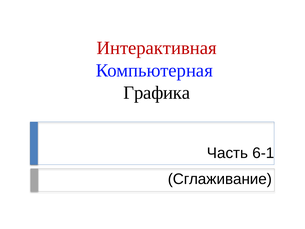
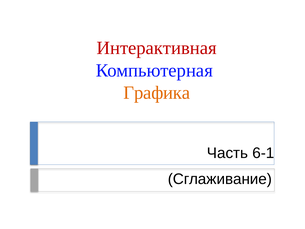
Графика colour: black -> orange (157, 93)
